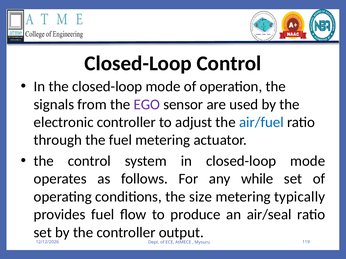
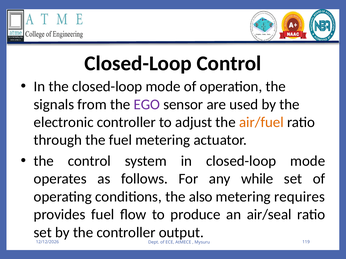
air/fuel colour: blue -> orange (261, 122)
size: size -> also (201, 197)
typically: typically -> requires (300, 197)
